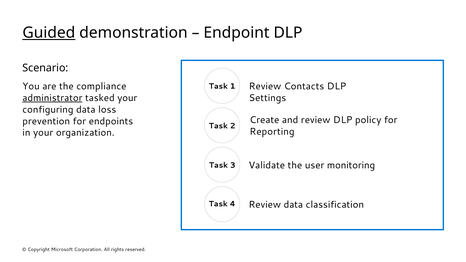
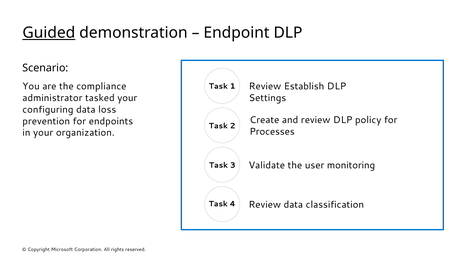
Contacts: Contacts -> Establish (304, 86)
administrator underline: present -> none (52, 98)
Reporting: Reporting -> Processes (272, 132)
